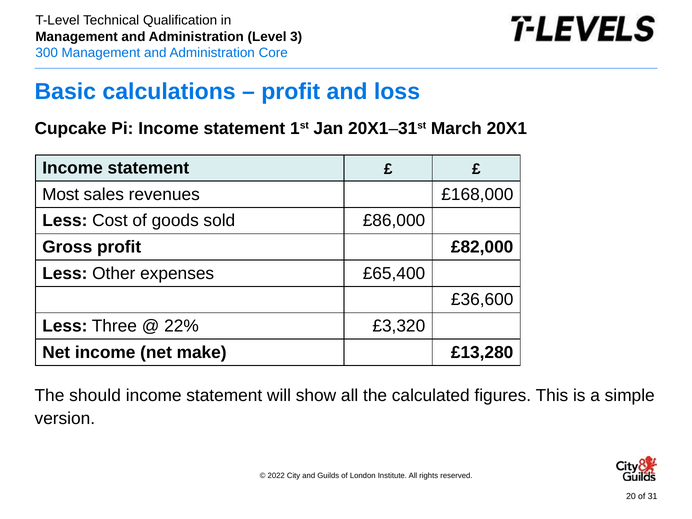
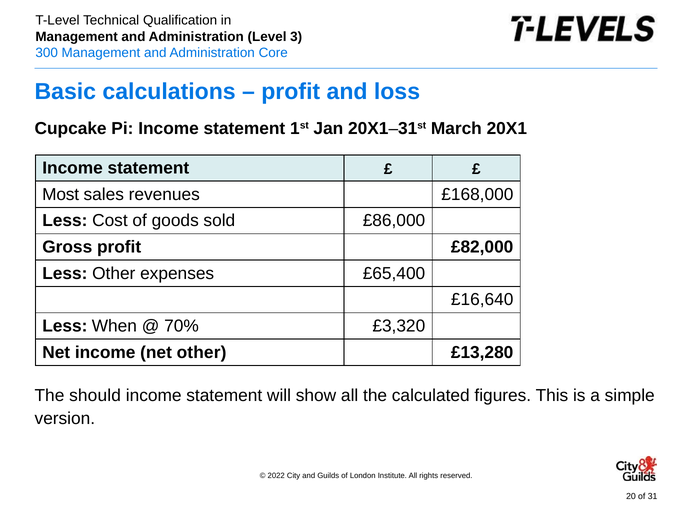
£36,600: £36,600 -> £16,640 (482, 300)
Three: Three -> When (114, 326)
22%: 22% -> 70% (181, 326)
net make: make -> other (202, 352)
